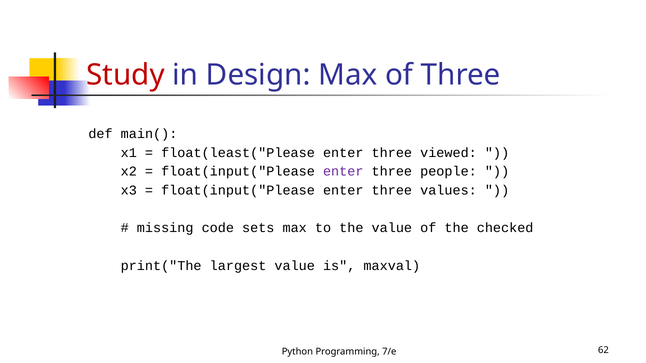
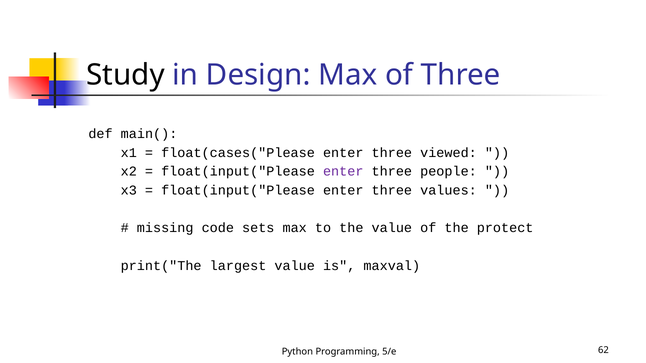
Study colour: red -> black (125, 75)
float(least("Please: float(least("Please -> float(cases("Please (238, 153)
checked: checked -> protect (505, 228)
7/e: 7/e -> 5/e (389, 352)
